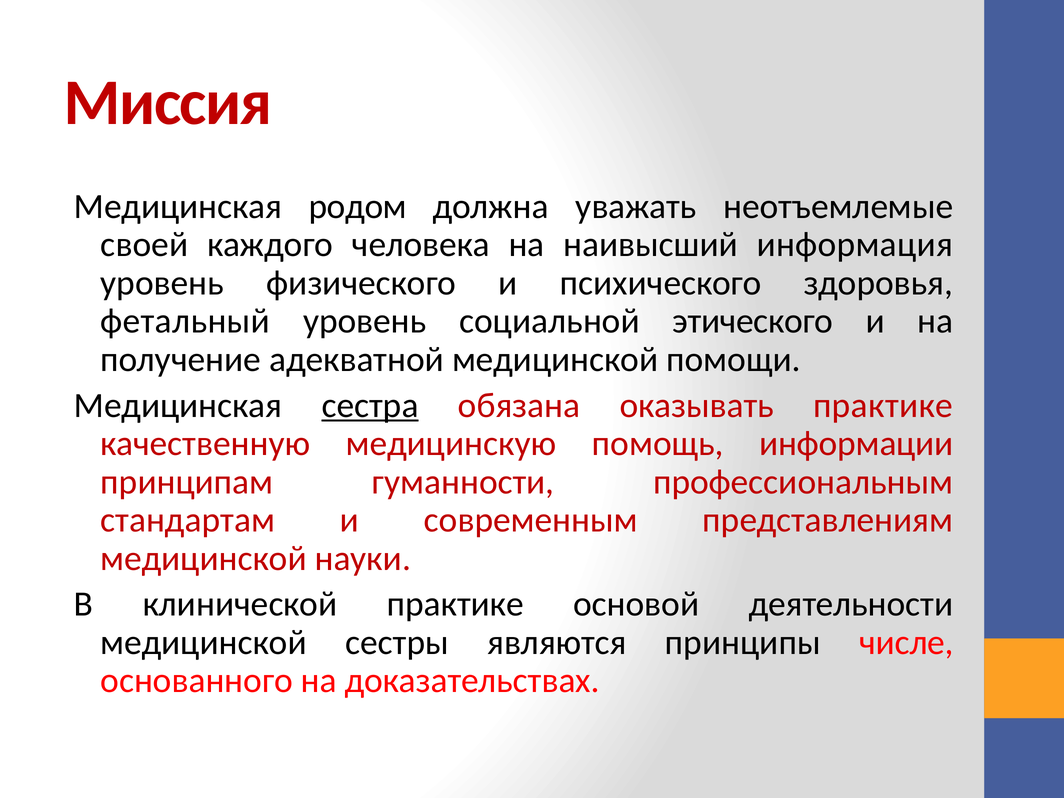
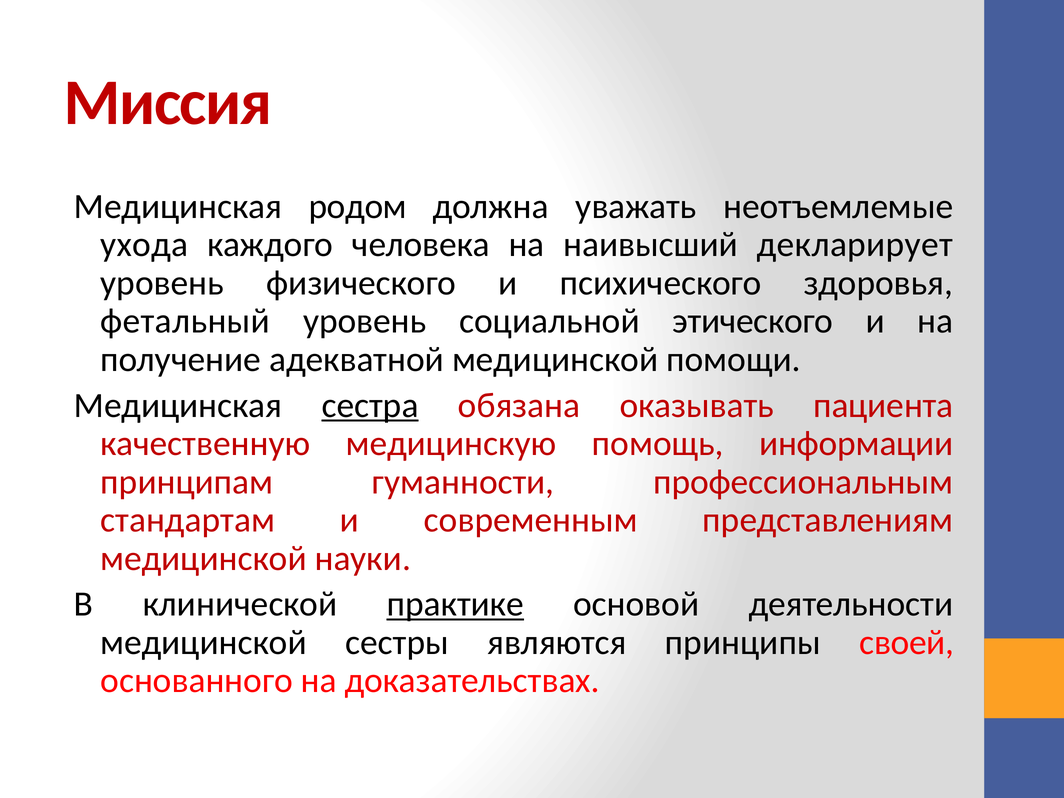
своей: своей -> ухода (144, 245)
информация: информация -> декларирует (855, 245)
оказывать практике: практике -> пациента (883, 405)
практике underline: none -> present (455, 604)
числе: числе -> своей (907, 642)
